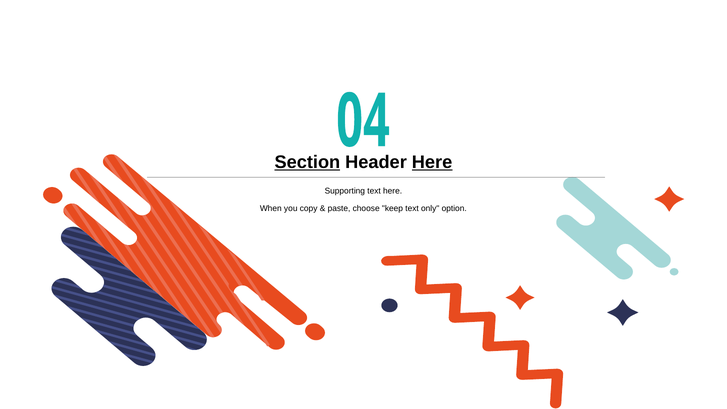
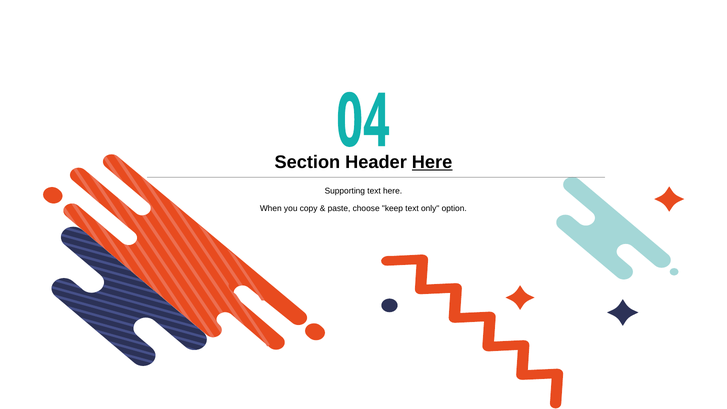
Section underline: present -> none (307, 162)
